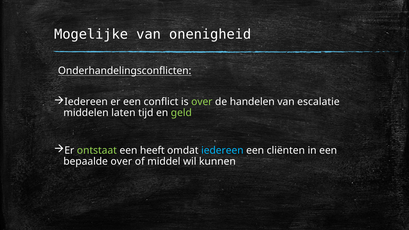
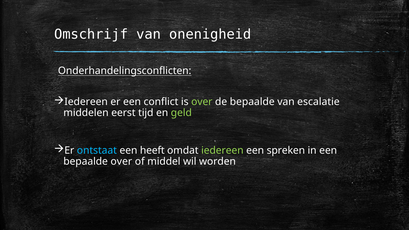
Mogelijke: Mogelijke -> Omschrijf (91, 34)
de handelen: handelen -> bepaalde (252, 102)
laten: laten -> eerst (123, 113)
ontstaat colour: light green -> light blue (97, 150)
iedereen colour: light blue -> light green (222, 150)
cliënten: cliënten -> spreken (286, 150)
kunnen: kunnen -> worden (217, 161)
